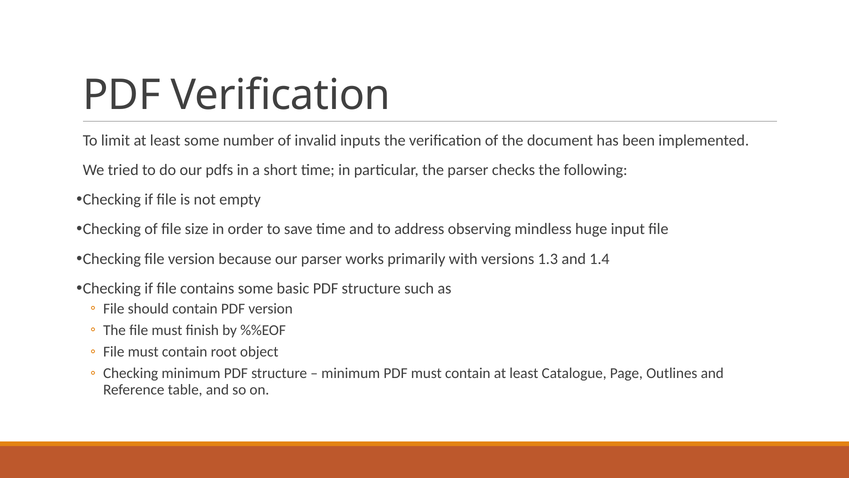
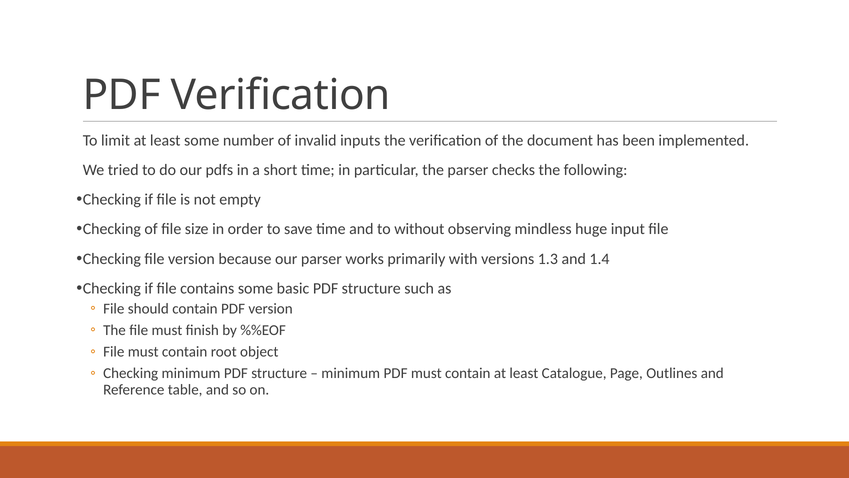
address: address -> without (419, 229)
